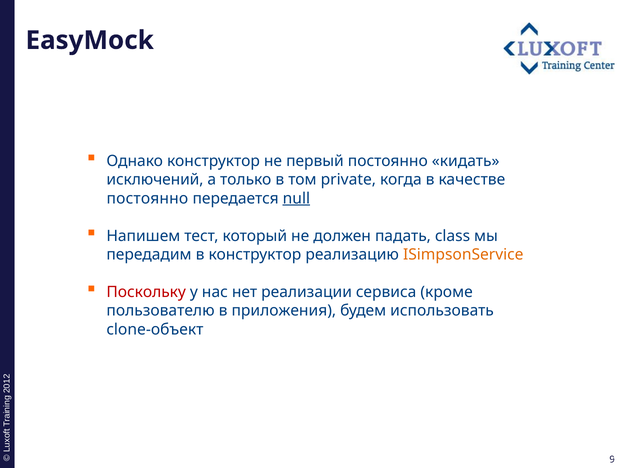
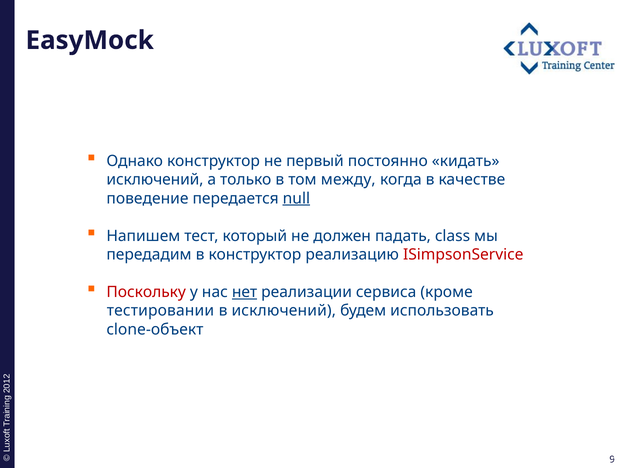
private: private -> между (348, 180)
постоянно: постоянно -> поведение (147, 198)
ISimpsonService colour: orange -> red (463, 255)
нет underline: none -> present (245, 292)
пользователю: пользователю -> тестировании (160, 311)
в приложения: приложения -> исключений (284, 311)
